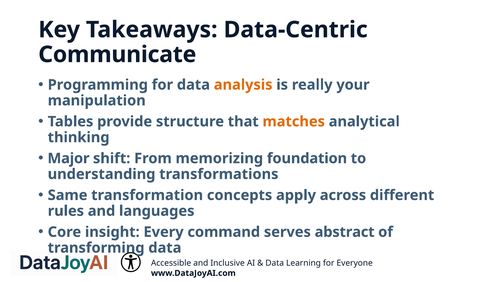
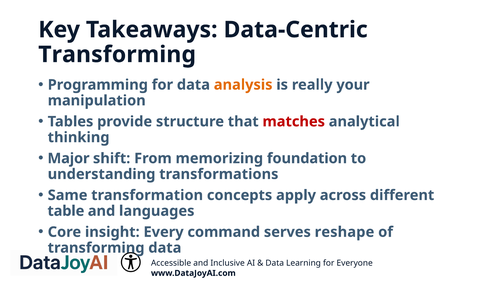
Communicate: Communicate -> Transforming (117, 55)
matches colour: orange -> red (294, 122)
rules: rules -> table (66, 211)
abstract: abstract -> reshape (344, 232)
